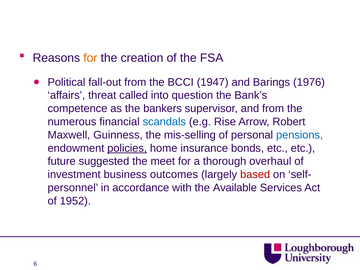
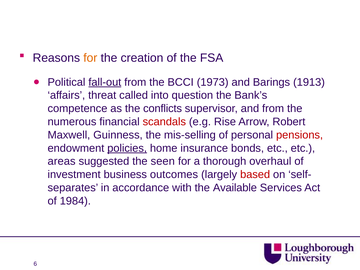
fall-out underline: none -> present (105, 82)
1947: 1947 -> 1973 (213, 82)
1976: 1976 -> 1913 (309, 82)
bankers: bankers -> conflicts (163, 109)
scandals colour: blue -> red (164, 122)
pensions colour: blue -> red (300, 135)
future: future -> areas (62, 161)
meet: meet -> seen (163, 161)
personnel: personnel -> separates (73, 188)
1952: 1952 -> 1984 (75, 201)
